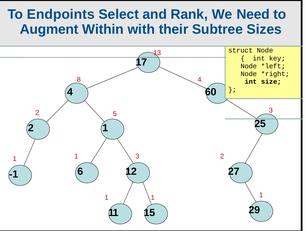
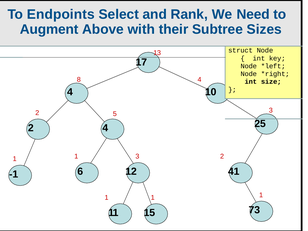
Within: Within -> Above (103, 29)
60: 60 -> 10 (211, 92)
2 1: 1 -> 4 (105, 128)
27: 27 -> 41 (234, 172)
29: 29 -> 73 (254, 210)
